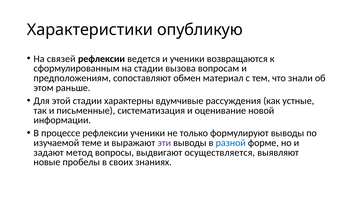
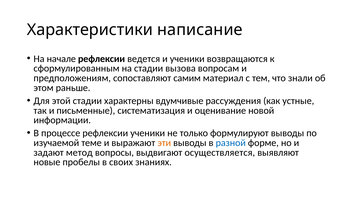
опубликую: опубликую -> написание (200, 30)
связей: связей -> начале (61, 59)
обмен: обмен -> самим (187, 78)
эти colour: purple -> orange (164, 143)
